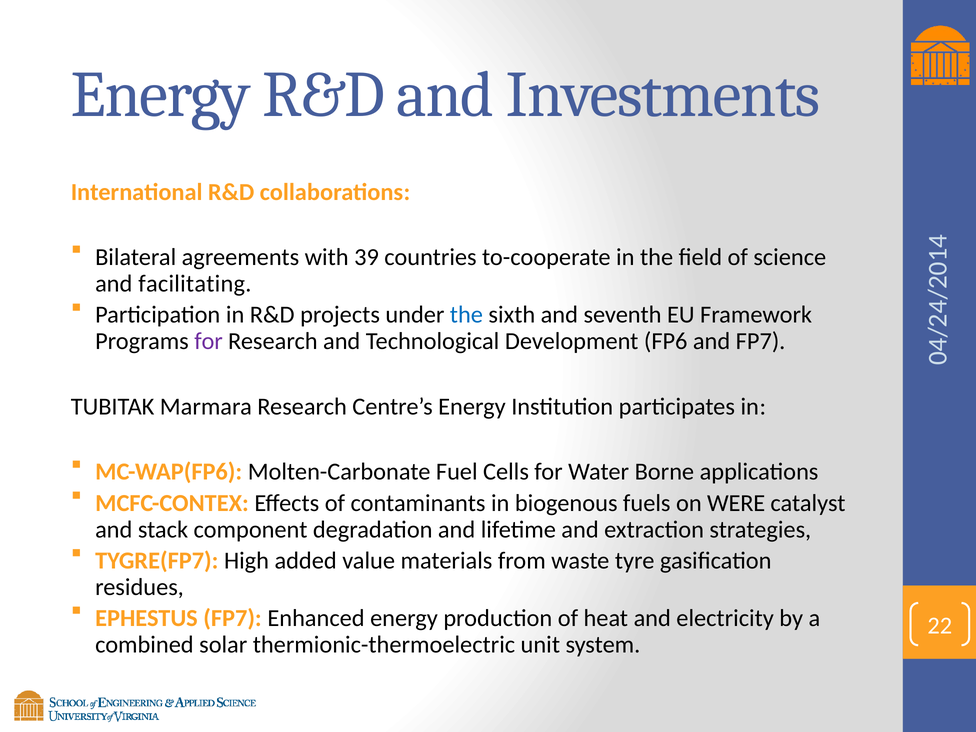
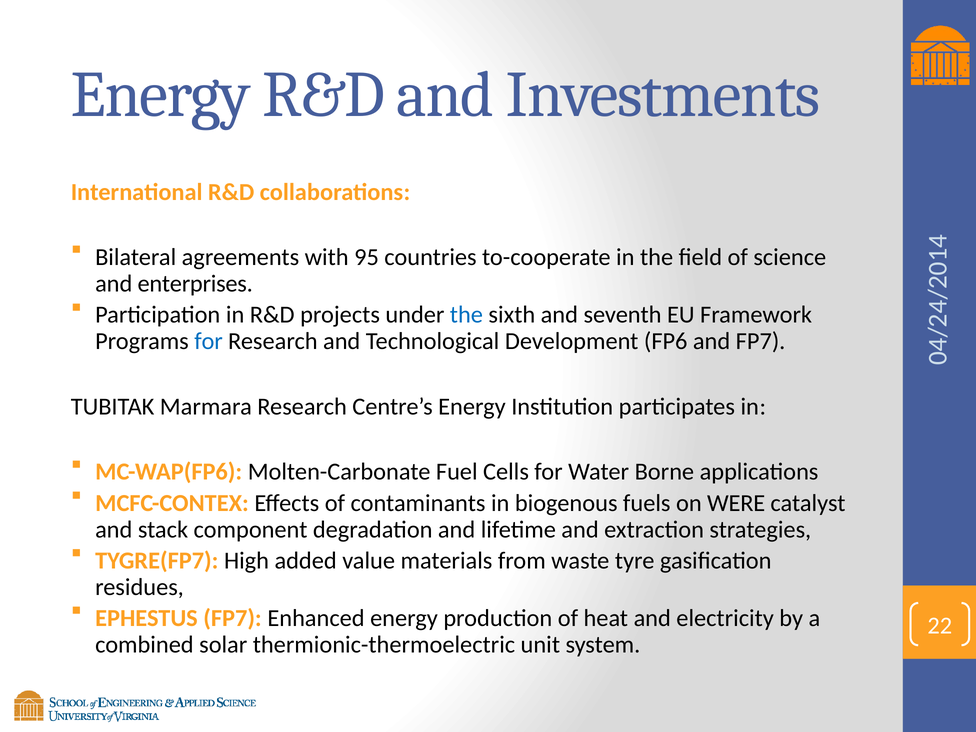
39: 39 -> 95 (367, 257)
facilitating: facilitating -> enterprises (195, 284)
for colour: purple -> blue (209, 341)
